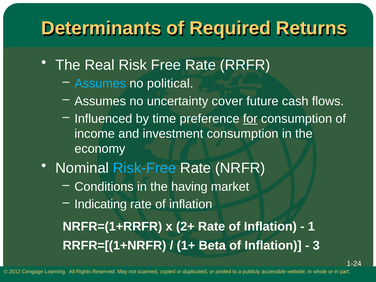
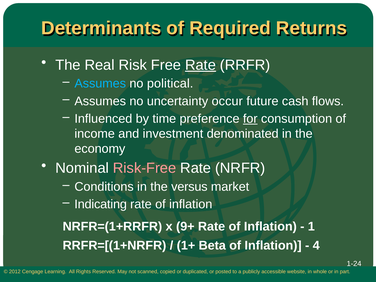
Rate underline: none -> present (200, 65)
cover: cover -> occur (227, 101)
investment consumption: consumption -> denominated (243, 134)
Risk-Free colour: light blue -> pink (145, 168)
having: having -> versus (189, 187)
2+: 2+ -> 9+ (185, 226)
3: 3 -> 4 (316, 245)
